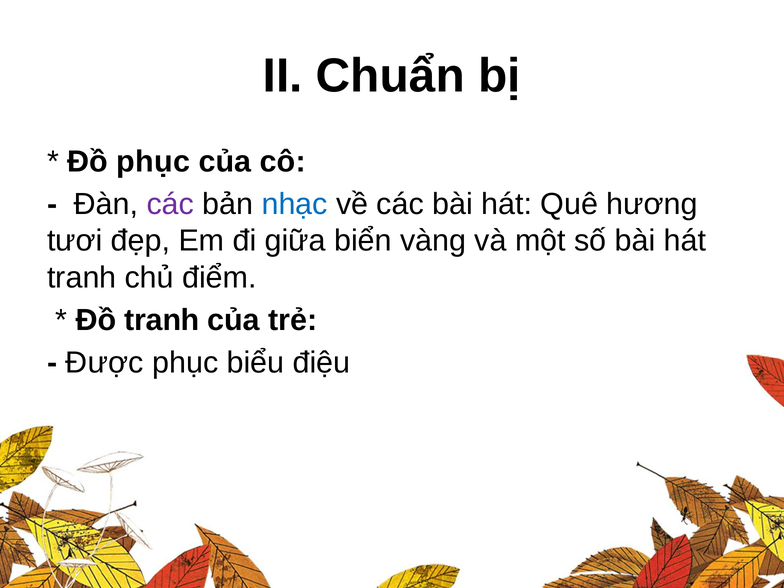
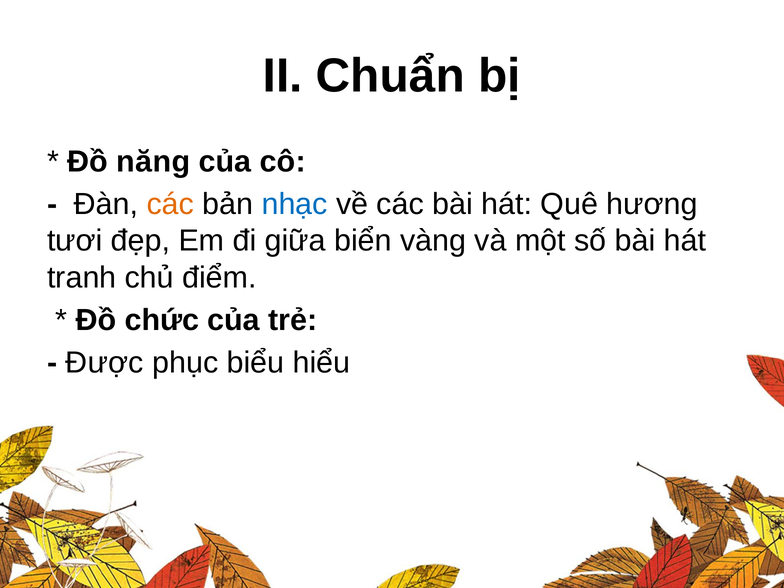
Đồ phục: phục -> năng (153, 162)
các colour: purple -> orange (170, 204)
Đồ tranh: tranh -> chức (162, 320)
điệu: điệu -> hiểu (321, 363)
